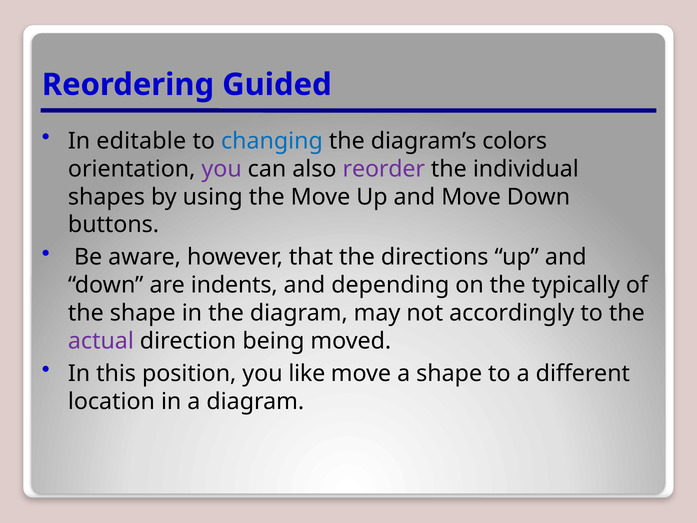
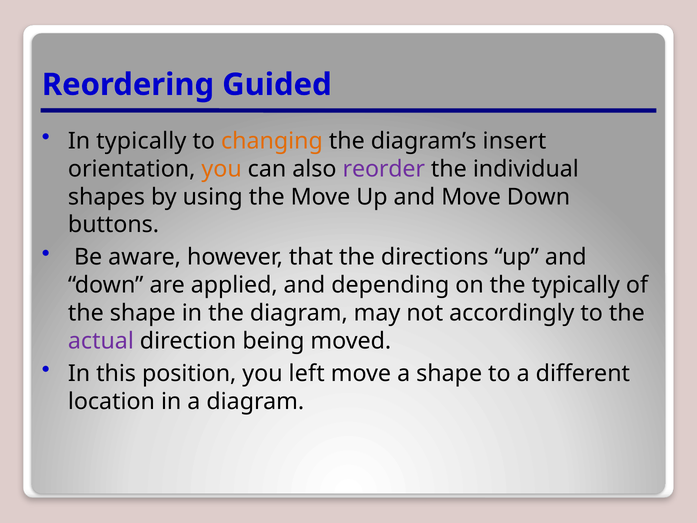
In editable: editable -> typically (141, 141)
changing colour: blue -> orange (272, 141)
colors: colors -> insert (514, 141)
you colour: purple -> orange (222, 169)
indents: indents -> applied (234, 285)
like: like -> left (307, 373)
